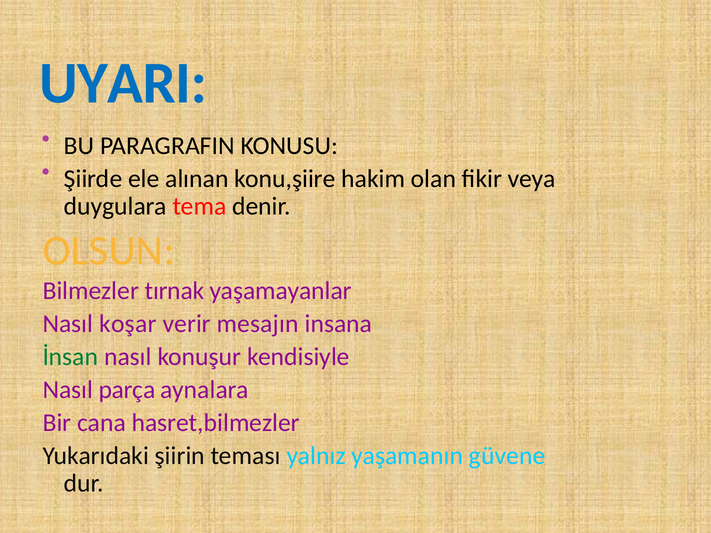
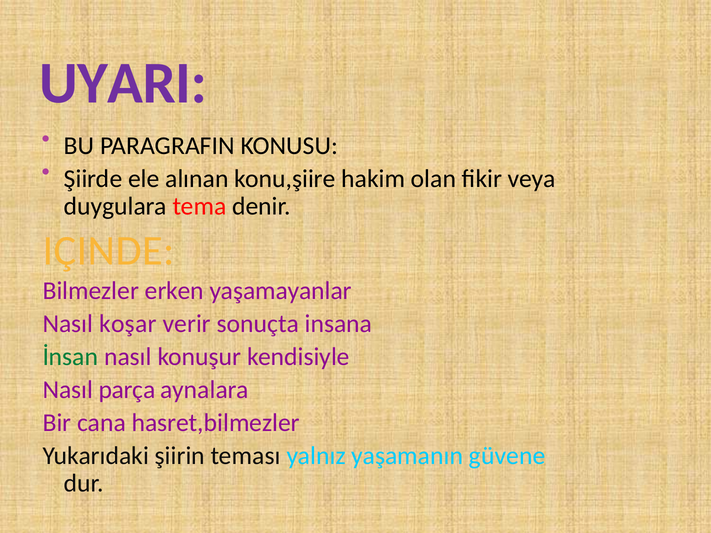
UYARI colour: blue -> purple (123, 83)
OLSUN: OLSUN -> IÇINDE (109, 251)
tırnak: tırnak -> erken (174, 291)
mesajın: mesajın -> sonuçta (258, 324)
